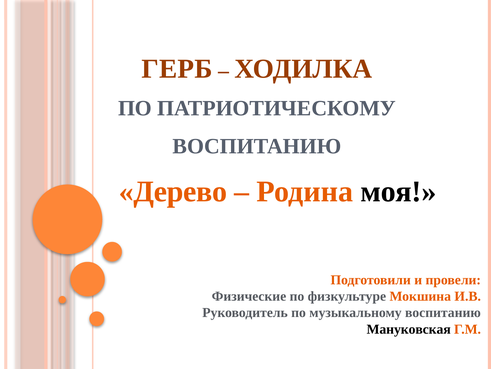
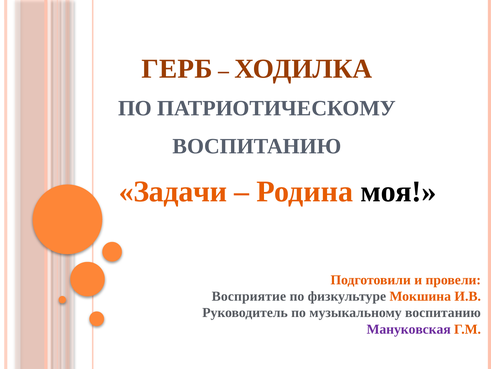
Дерево: Дерево -> Задачи (173, 191)
Физические: Физические -> Восприятие (249, 296)
Мануковская colour: black -> purple (409, 329)
